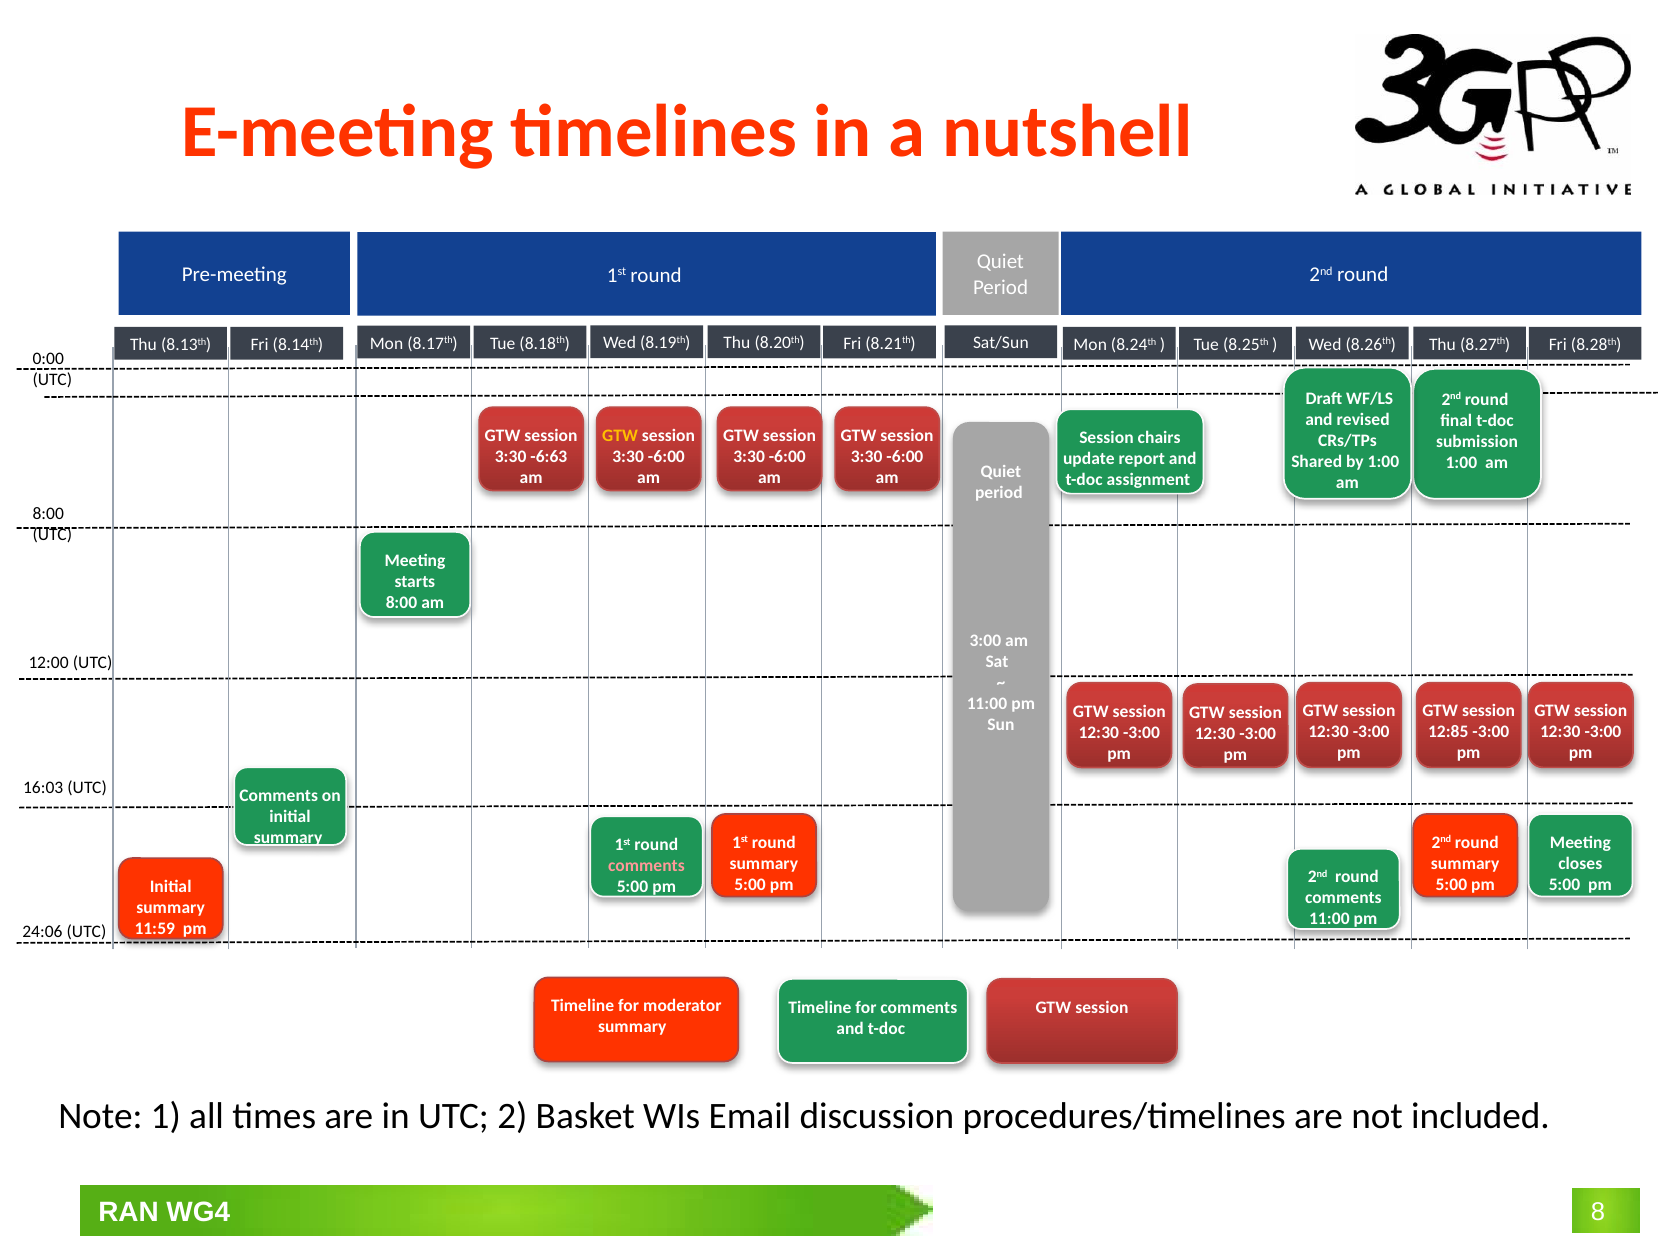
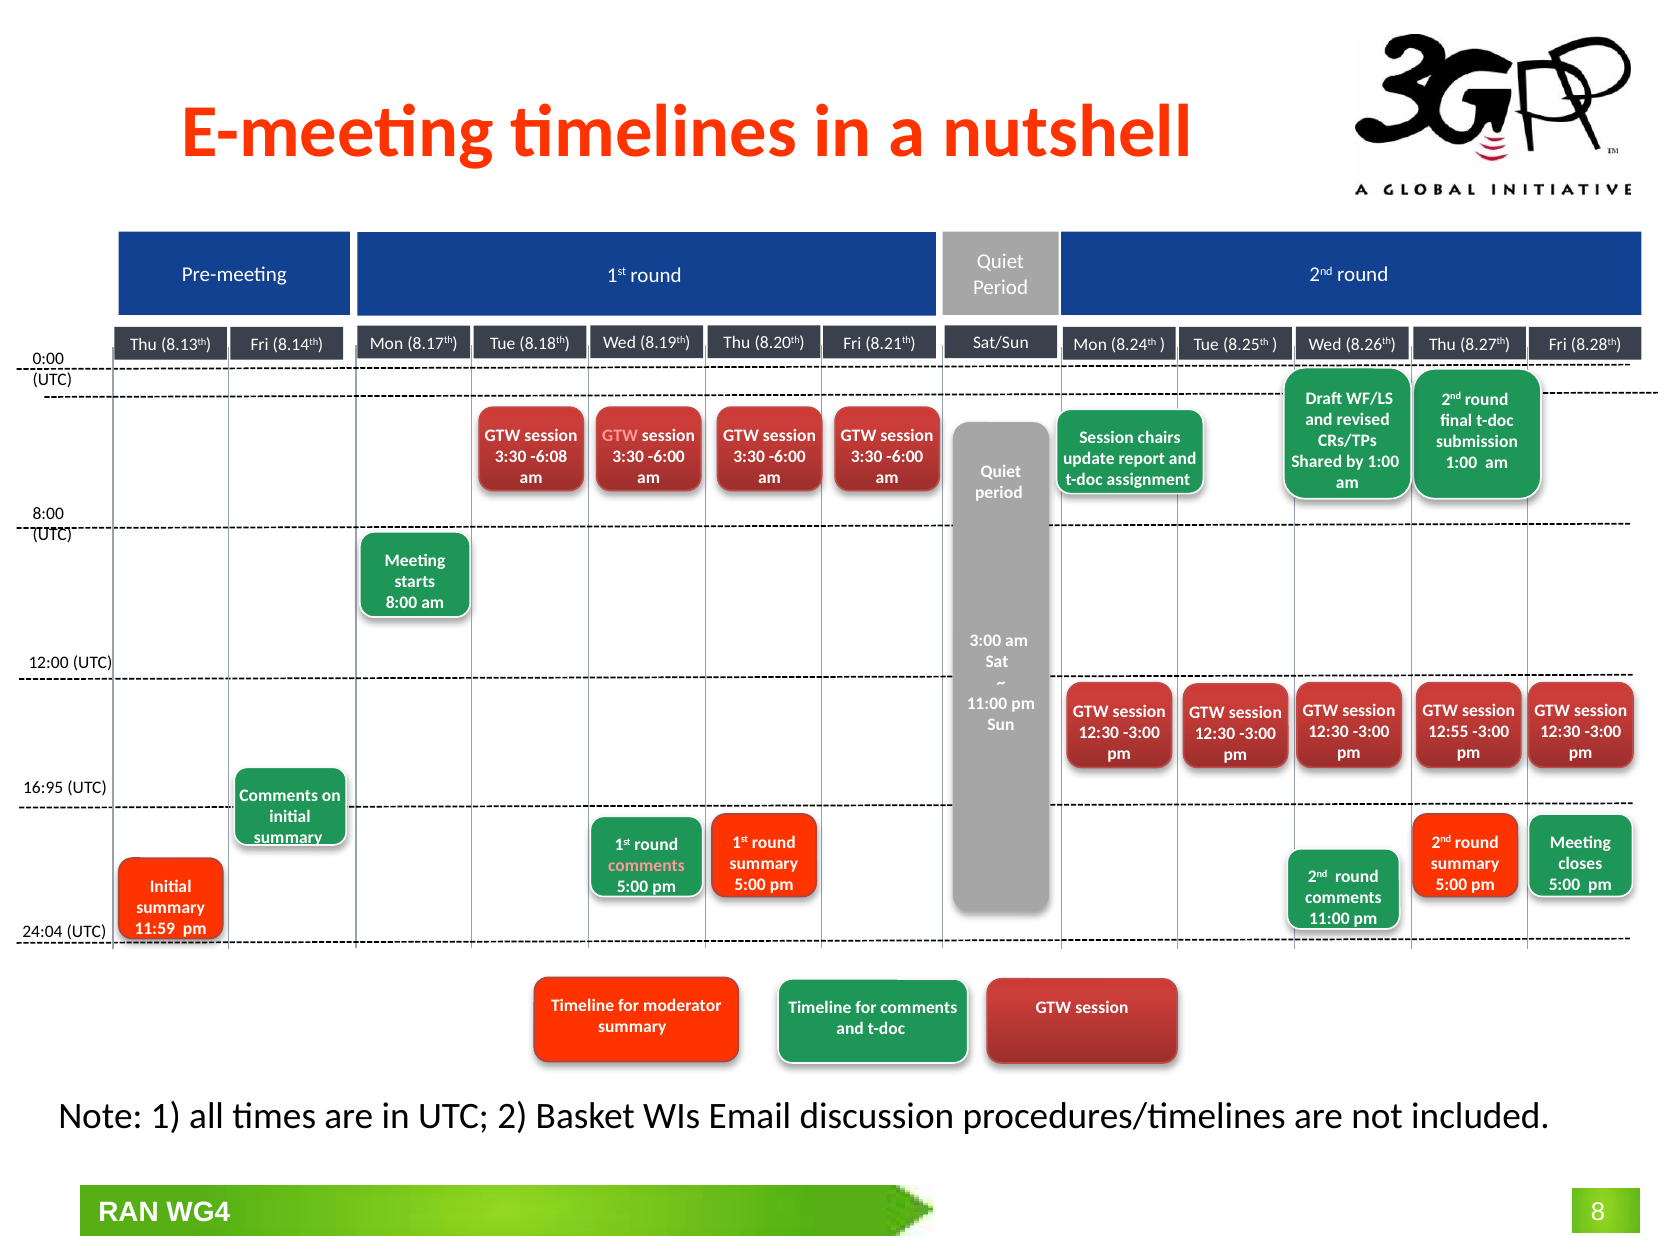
GTW colour: yellow -> pink (620, 436)
-6:63: -6:63 -> -6:08 (549, 457)
12:85: 12:85 -> 12:55 (1448, 732)
16:03: 16:03 -> 16:95 (43, 787)
24:06: 24:06 -> 24:04 (42, 931)
